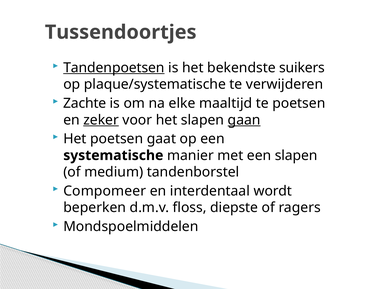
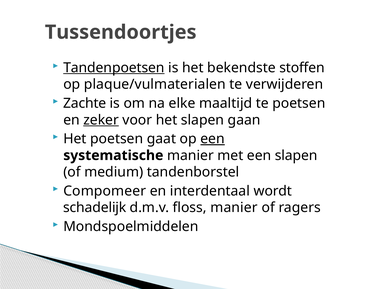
suikers: suikers -> stoffen (302, 68)
plaque/systematische: plaque/systematische -> plaque/vulmaterialen (155, 85)
gaan underline: present -> none (244, 120)
een underline: none -> present (213, 139)
beperken: beperken -> schadelijk (95, 208)
floss diepste: diepste -> manier (234, 208)
